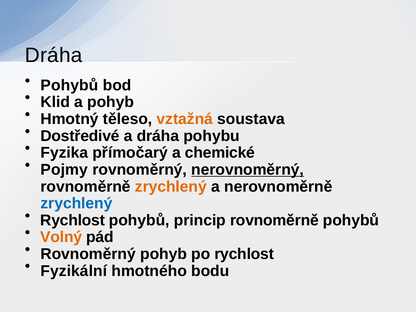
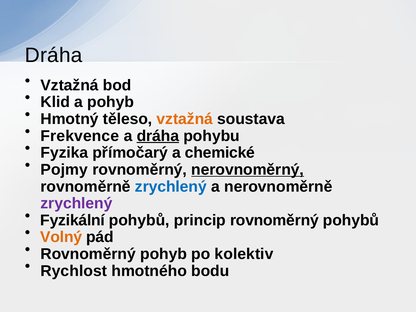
Pohybů: Pohybů -> Vztažná (70, 85)
Dostředivé: Dostředivé -> Frekvence (80, 136)
dráha underline: none -> present (158, 136)
zrychlený colour: orange -> blue (171, 187)
zrychlený colour: blue -> purple (76, 203)
Rychlost: Rychlost -> Fyzikální (73, 220)
princip rovnoměrně: rovnoměrně -> rovnoměrný (274, 220)
po rychlost: rychlost -> kolektiv (244, 254)
Fyzikální: Fyzikální -> Rychlost (74, 271)
